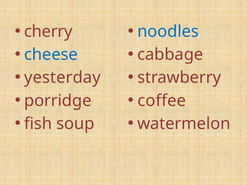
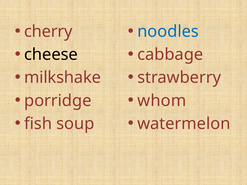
cheese colour: blue -> black (51, 55)
yesterday: yesterday -> milkshake (63, 78)
coffee: coffee -> whom (162, 101)
